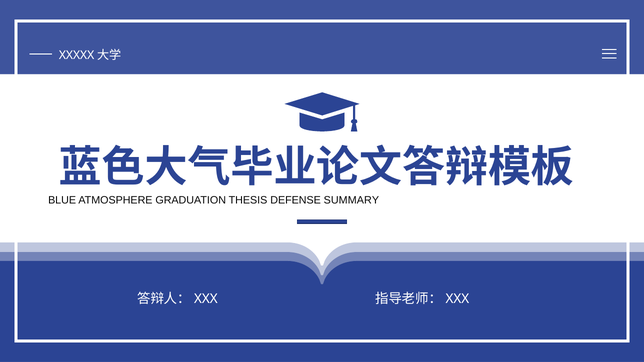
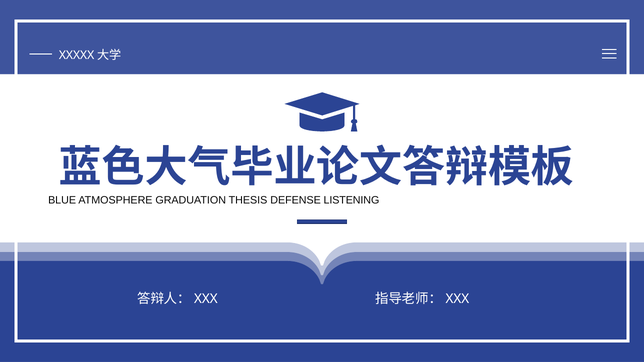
SUMMARY: SUMMARY -> LISTENING (351, 200)
